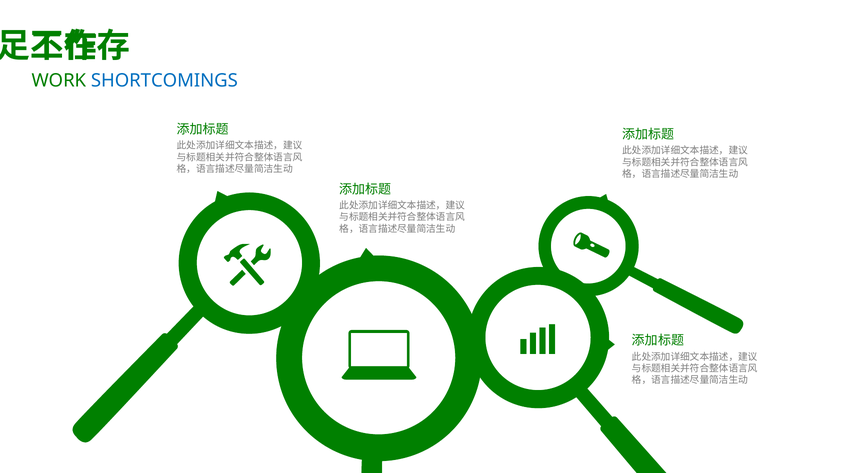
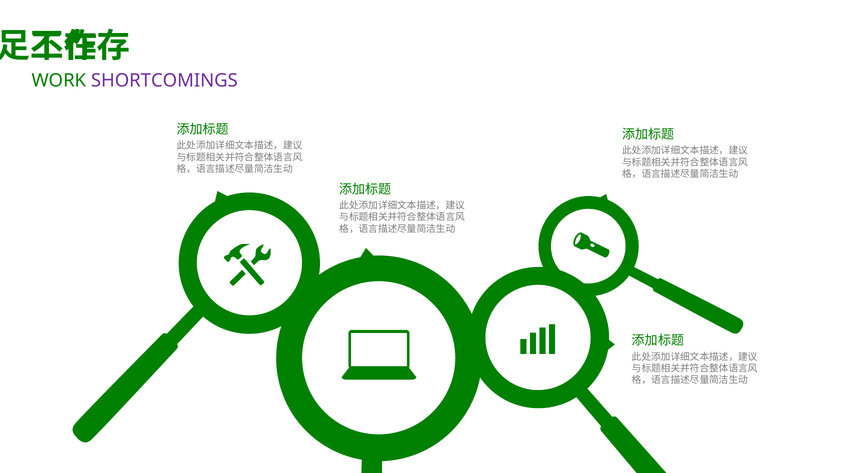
SHORTCOMINGS colour: blue -> purple (164, 81)
